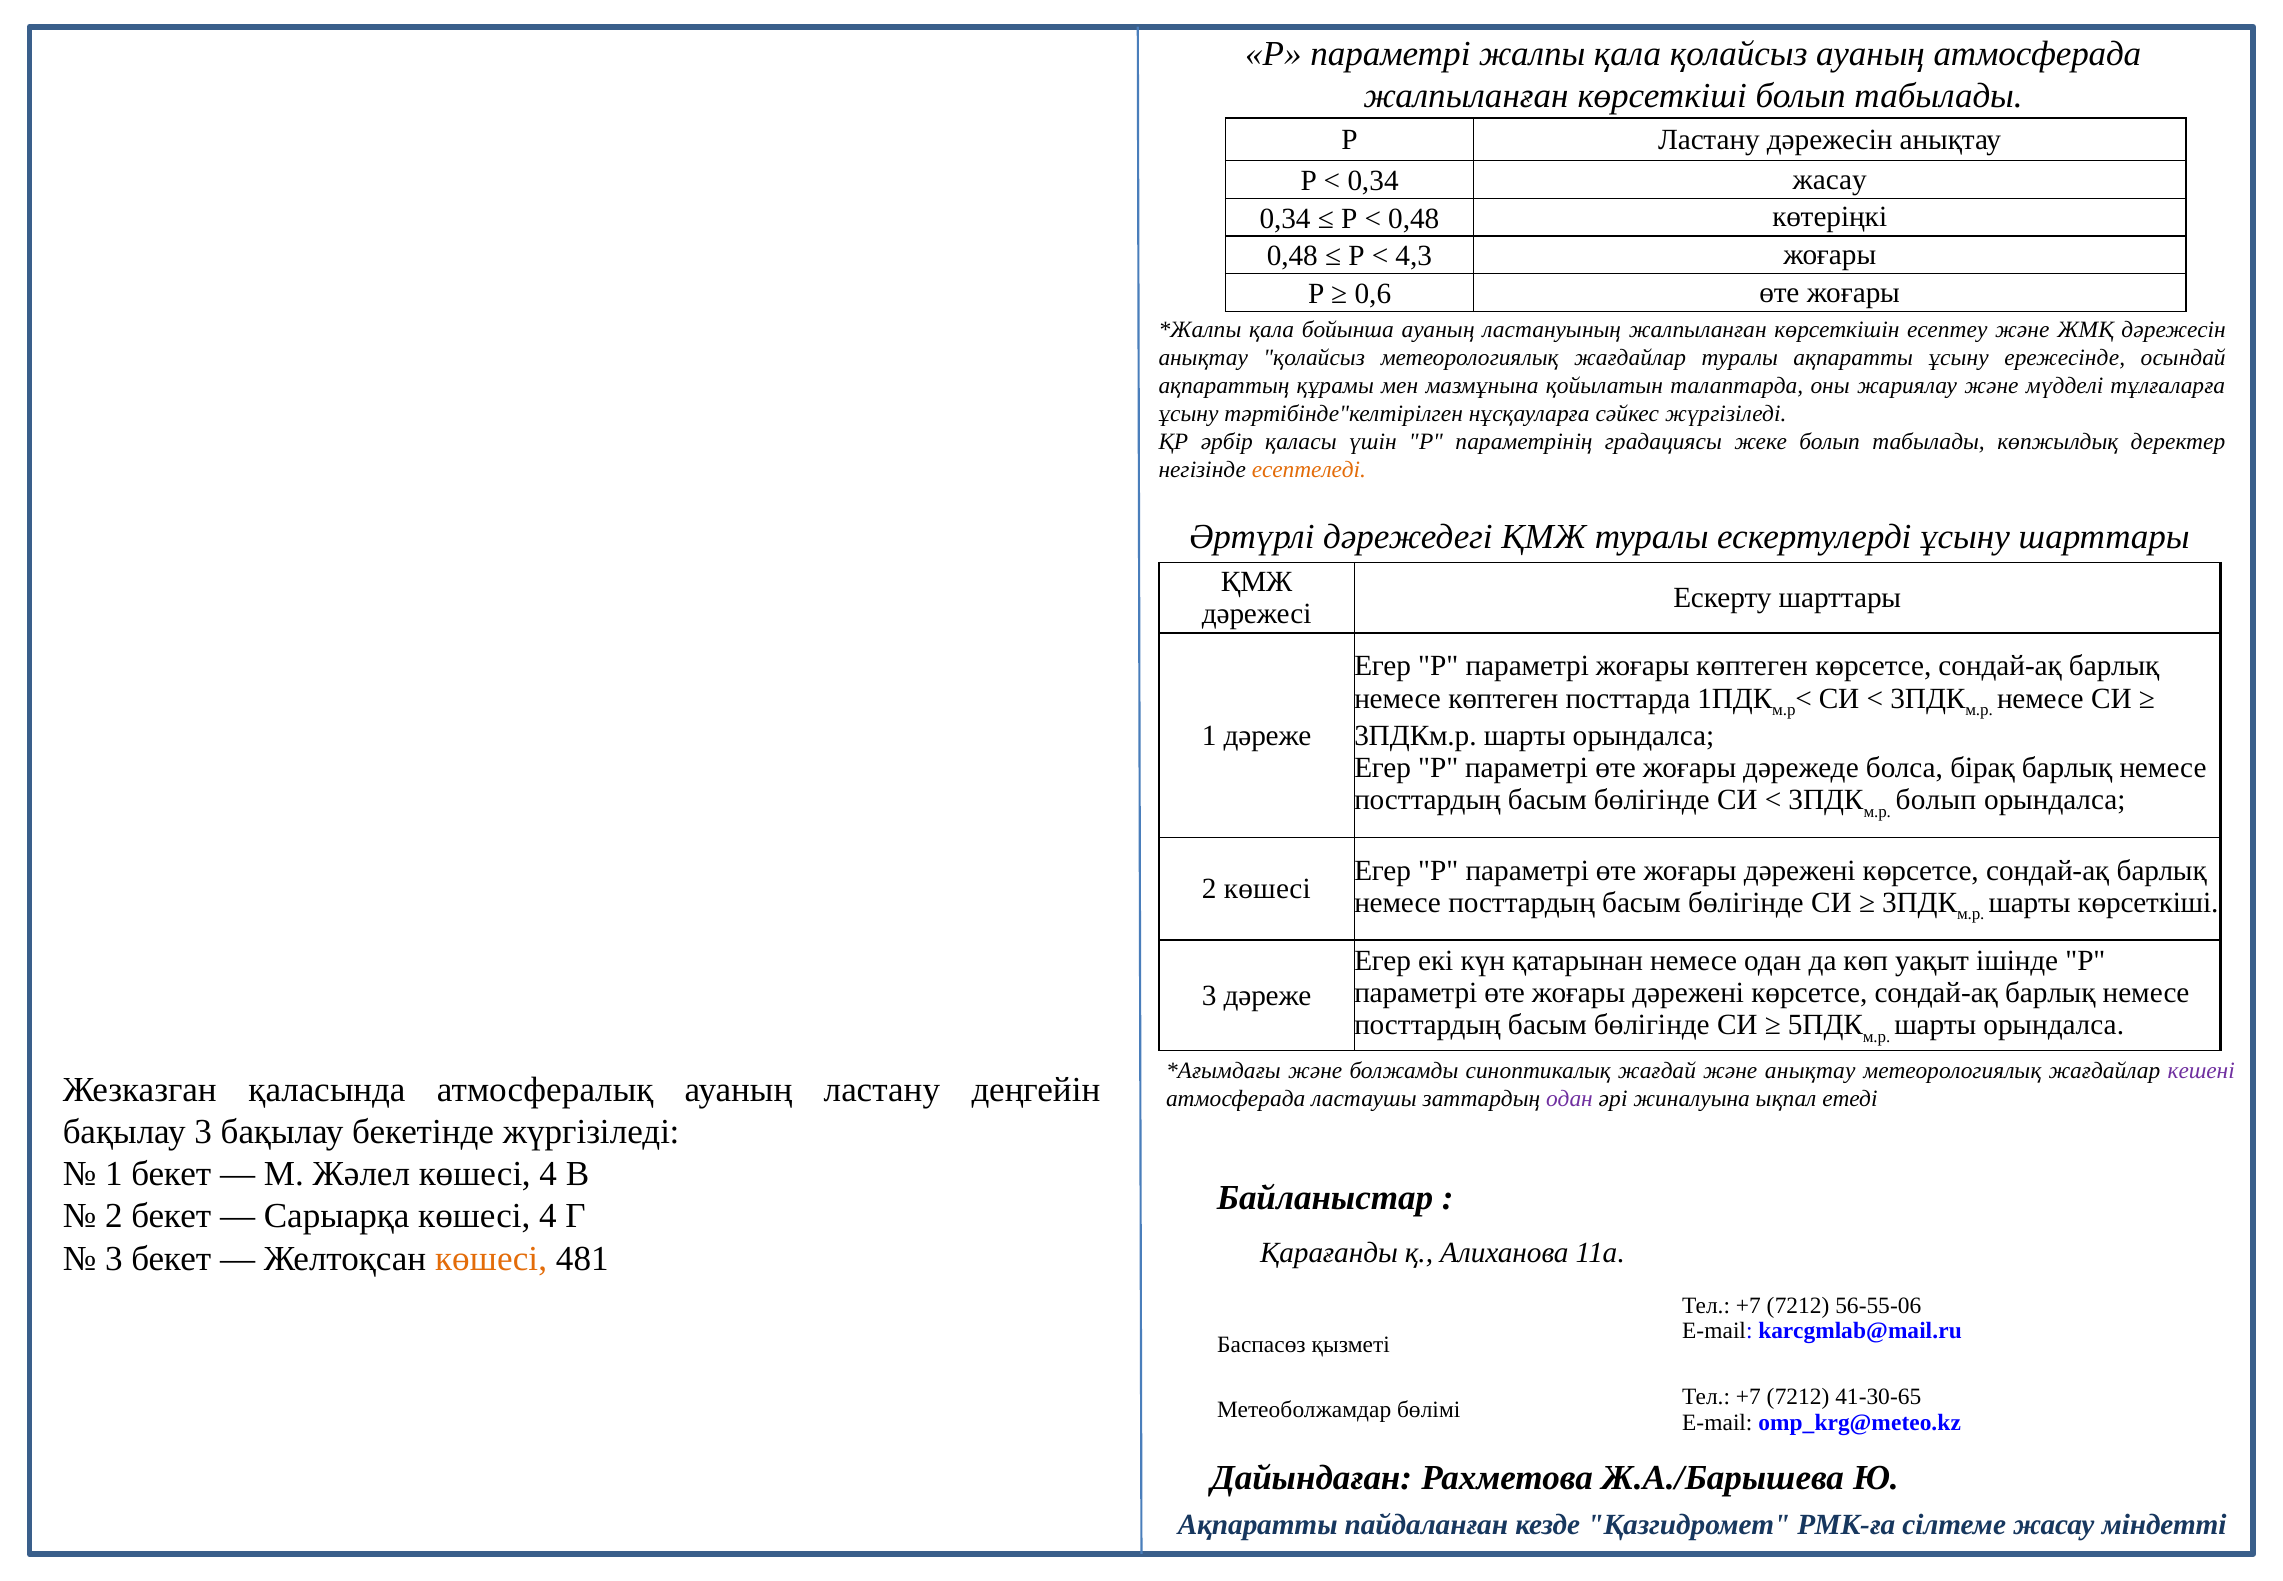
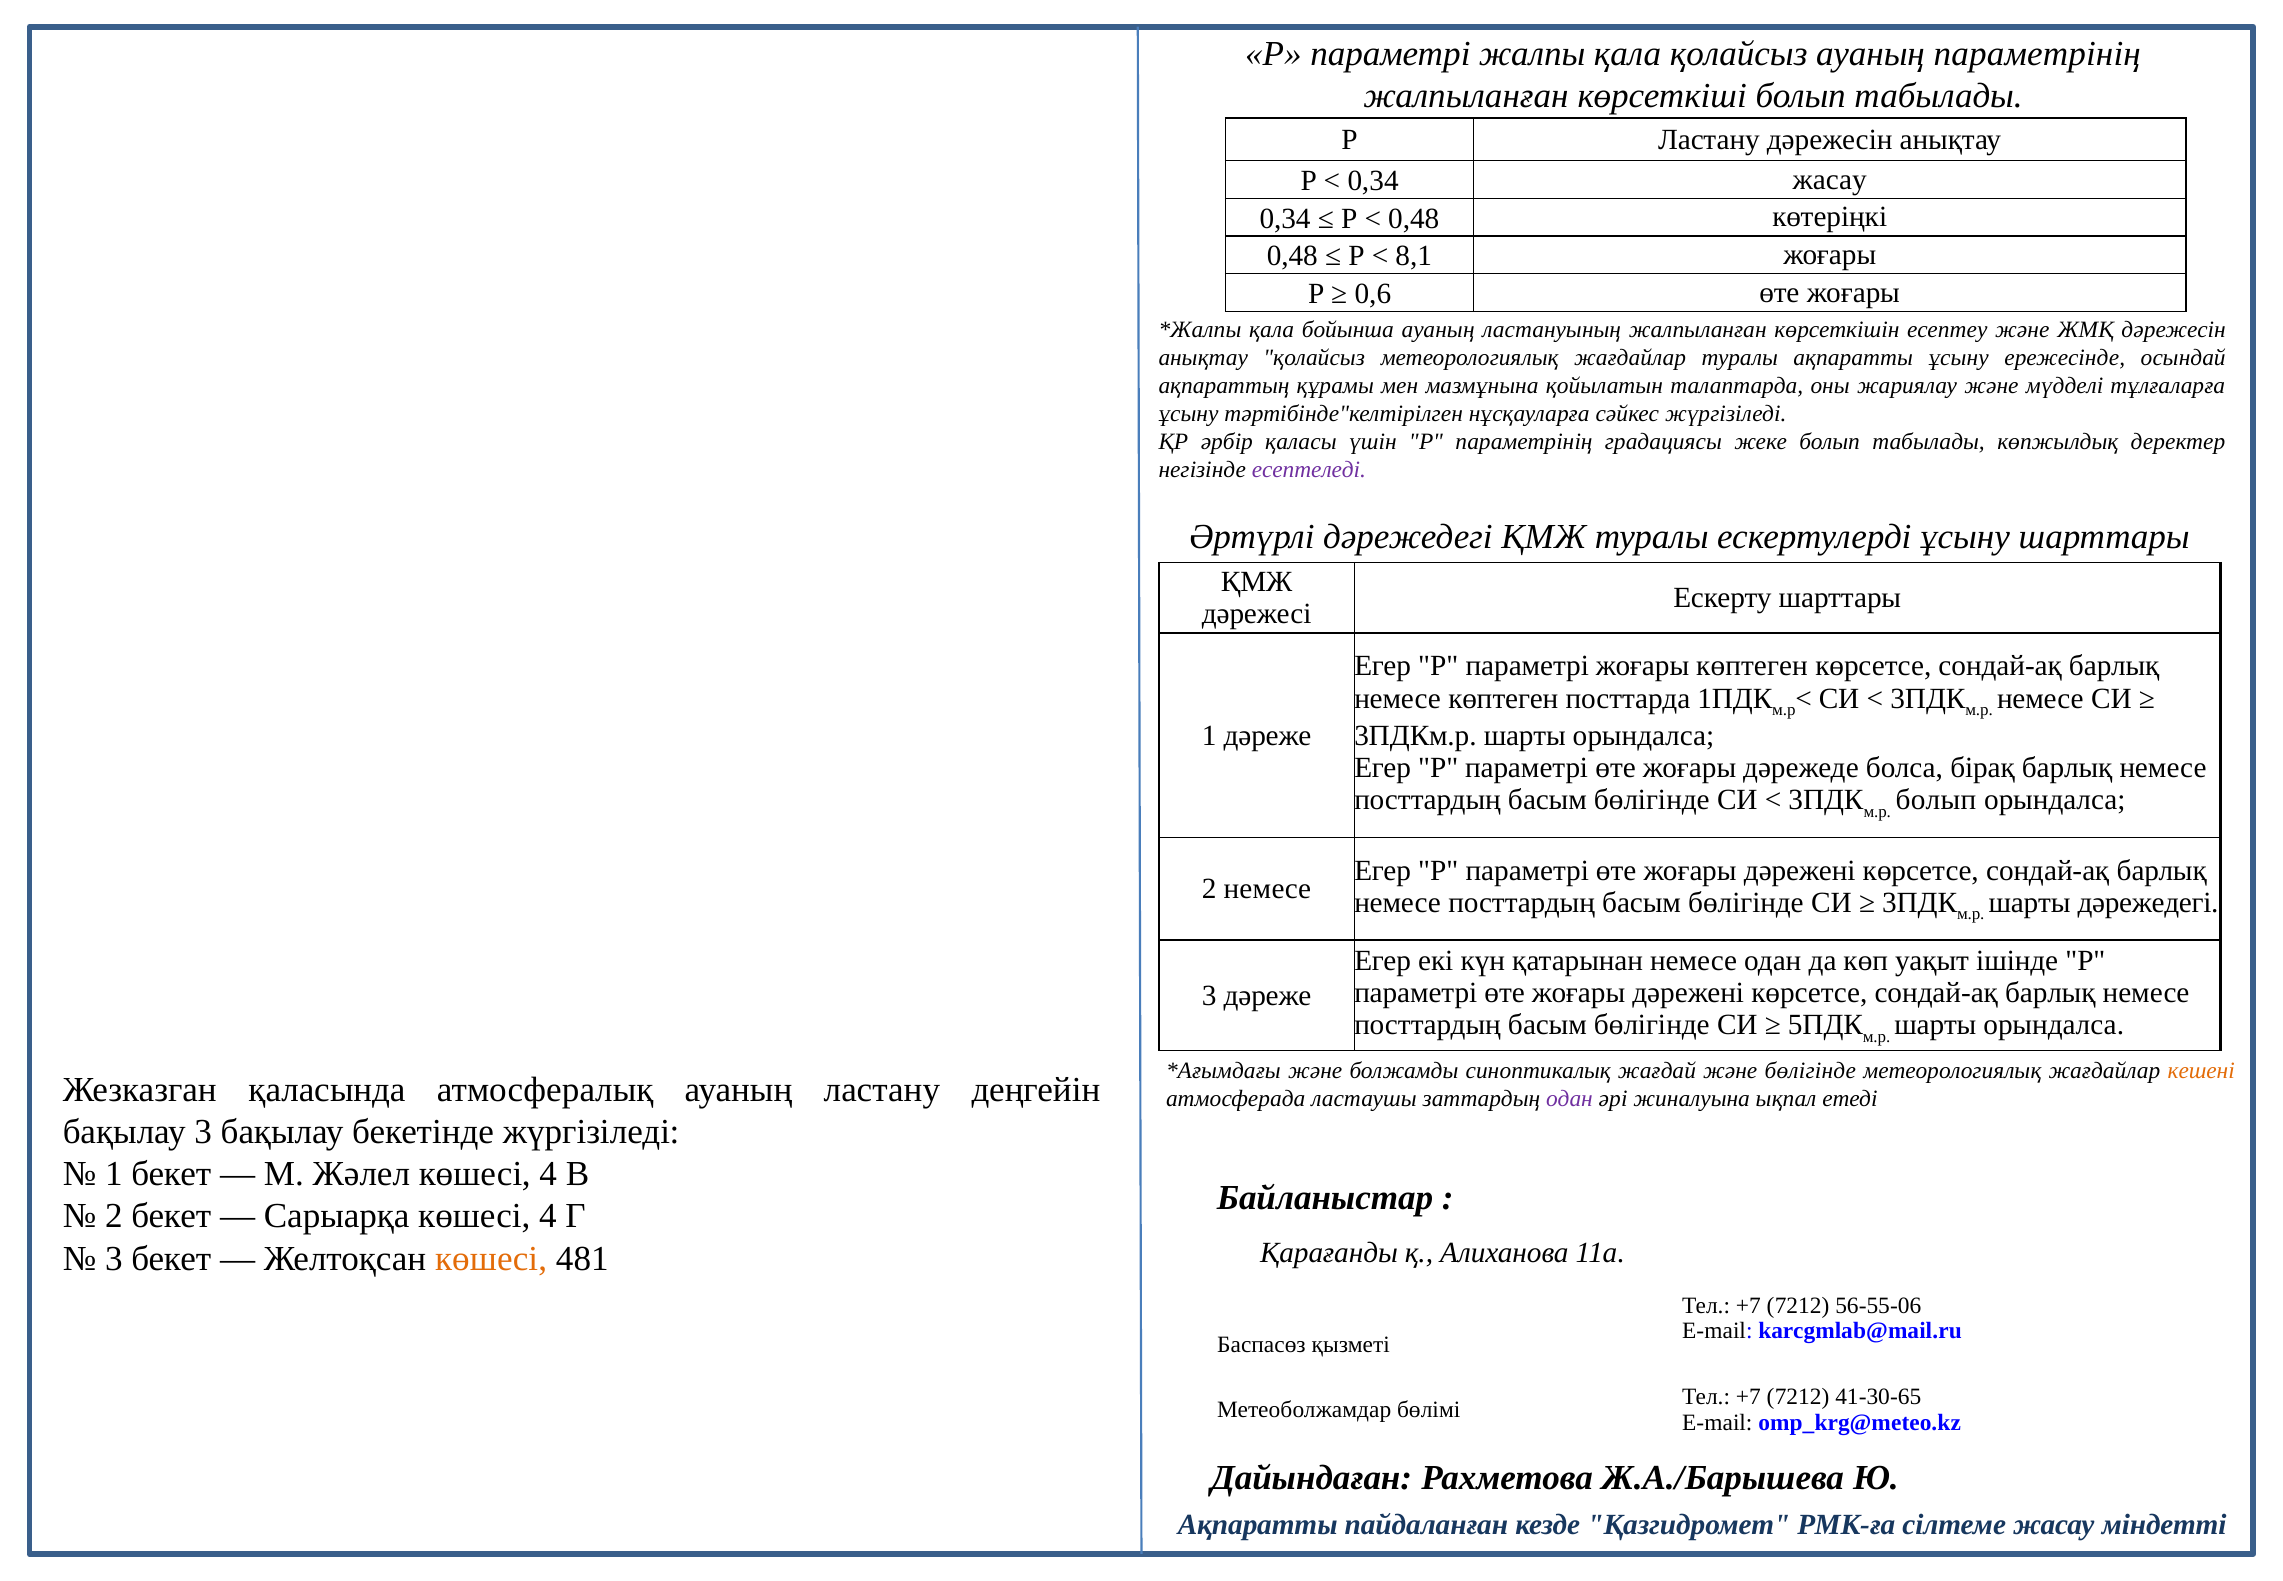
ауаның атмосферада: атмосферада -> параметрінің (2037, 54)
4,3: 4,3 -> 8,1 (1414, 256)
есептеледі colour: orange -> purple (1309, 470)
2 көшесі: көшесі -> немесе (1267, 889)
шарты көрсеткіші: көрсеткіші -> дәрежедегі (2148, 902)
және анықтау: анықтау -> бөлігінде (1810, 1071)
кешені colour: purple -> orange (2201, 1071)
